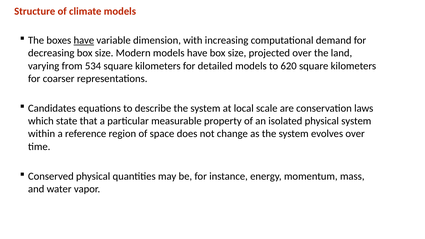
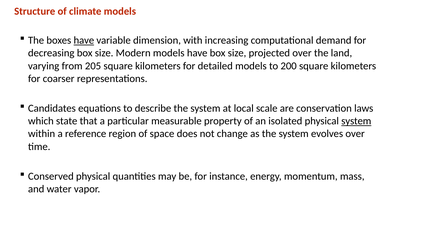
534: 534 -> 205 (93, 66)
620: 620 -> 200 (289, 66)
system underline: none -> present (356, 121)
